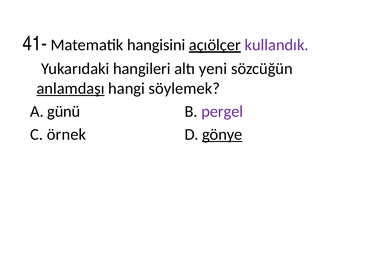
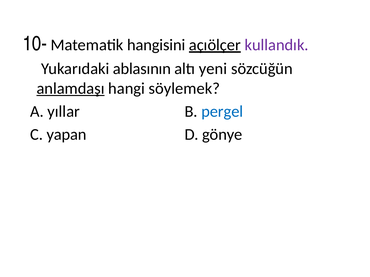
41-: 41- -> 10- (35, 44)
hangileri: hangileri -> ablasının (142, 69)
günü: günü -> yıllar (64, 112)
pergel colour: purple -> blue (222, 112)
örnek: örnek -> yapan (67, 135)
gönye underline: present -> none (222, 135)
